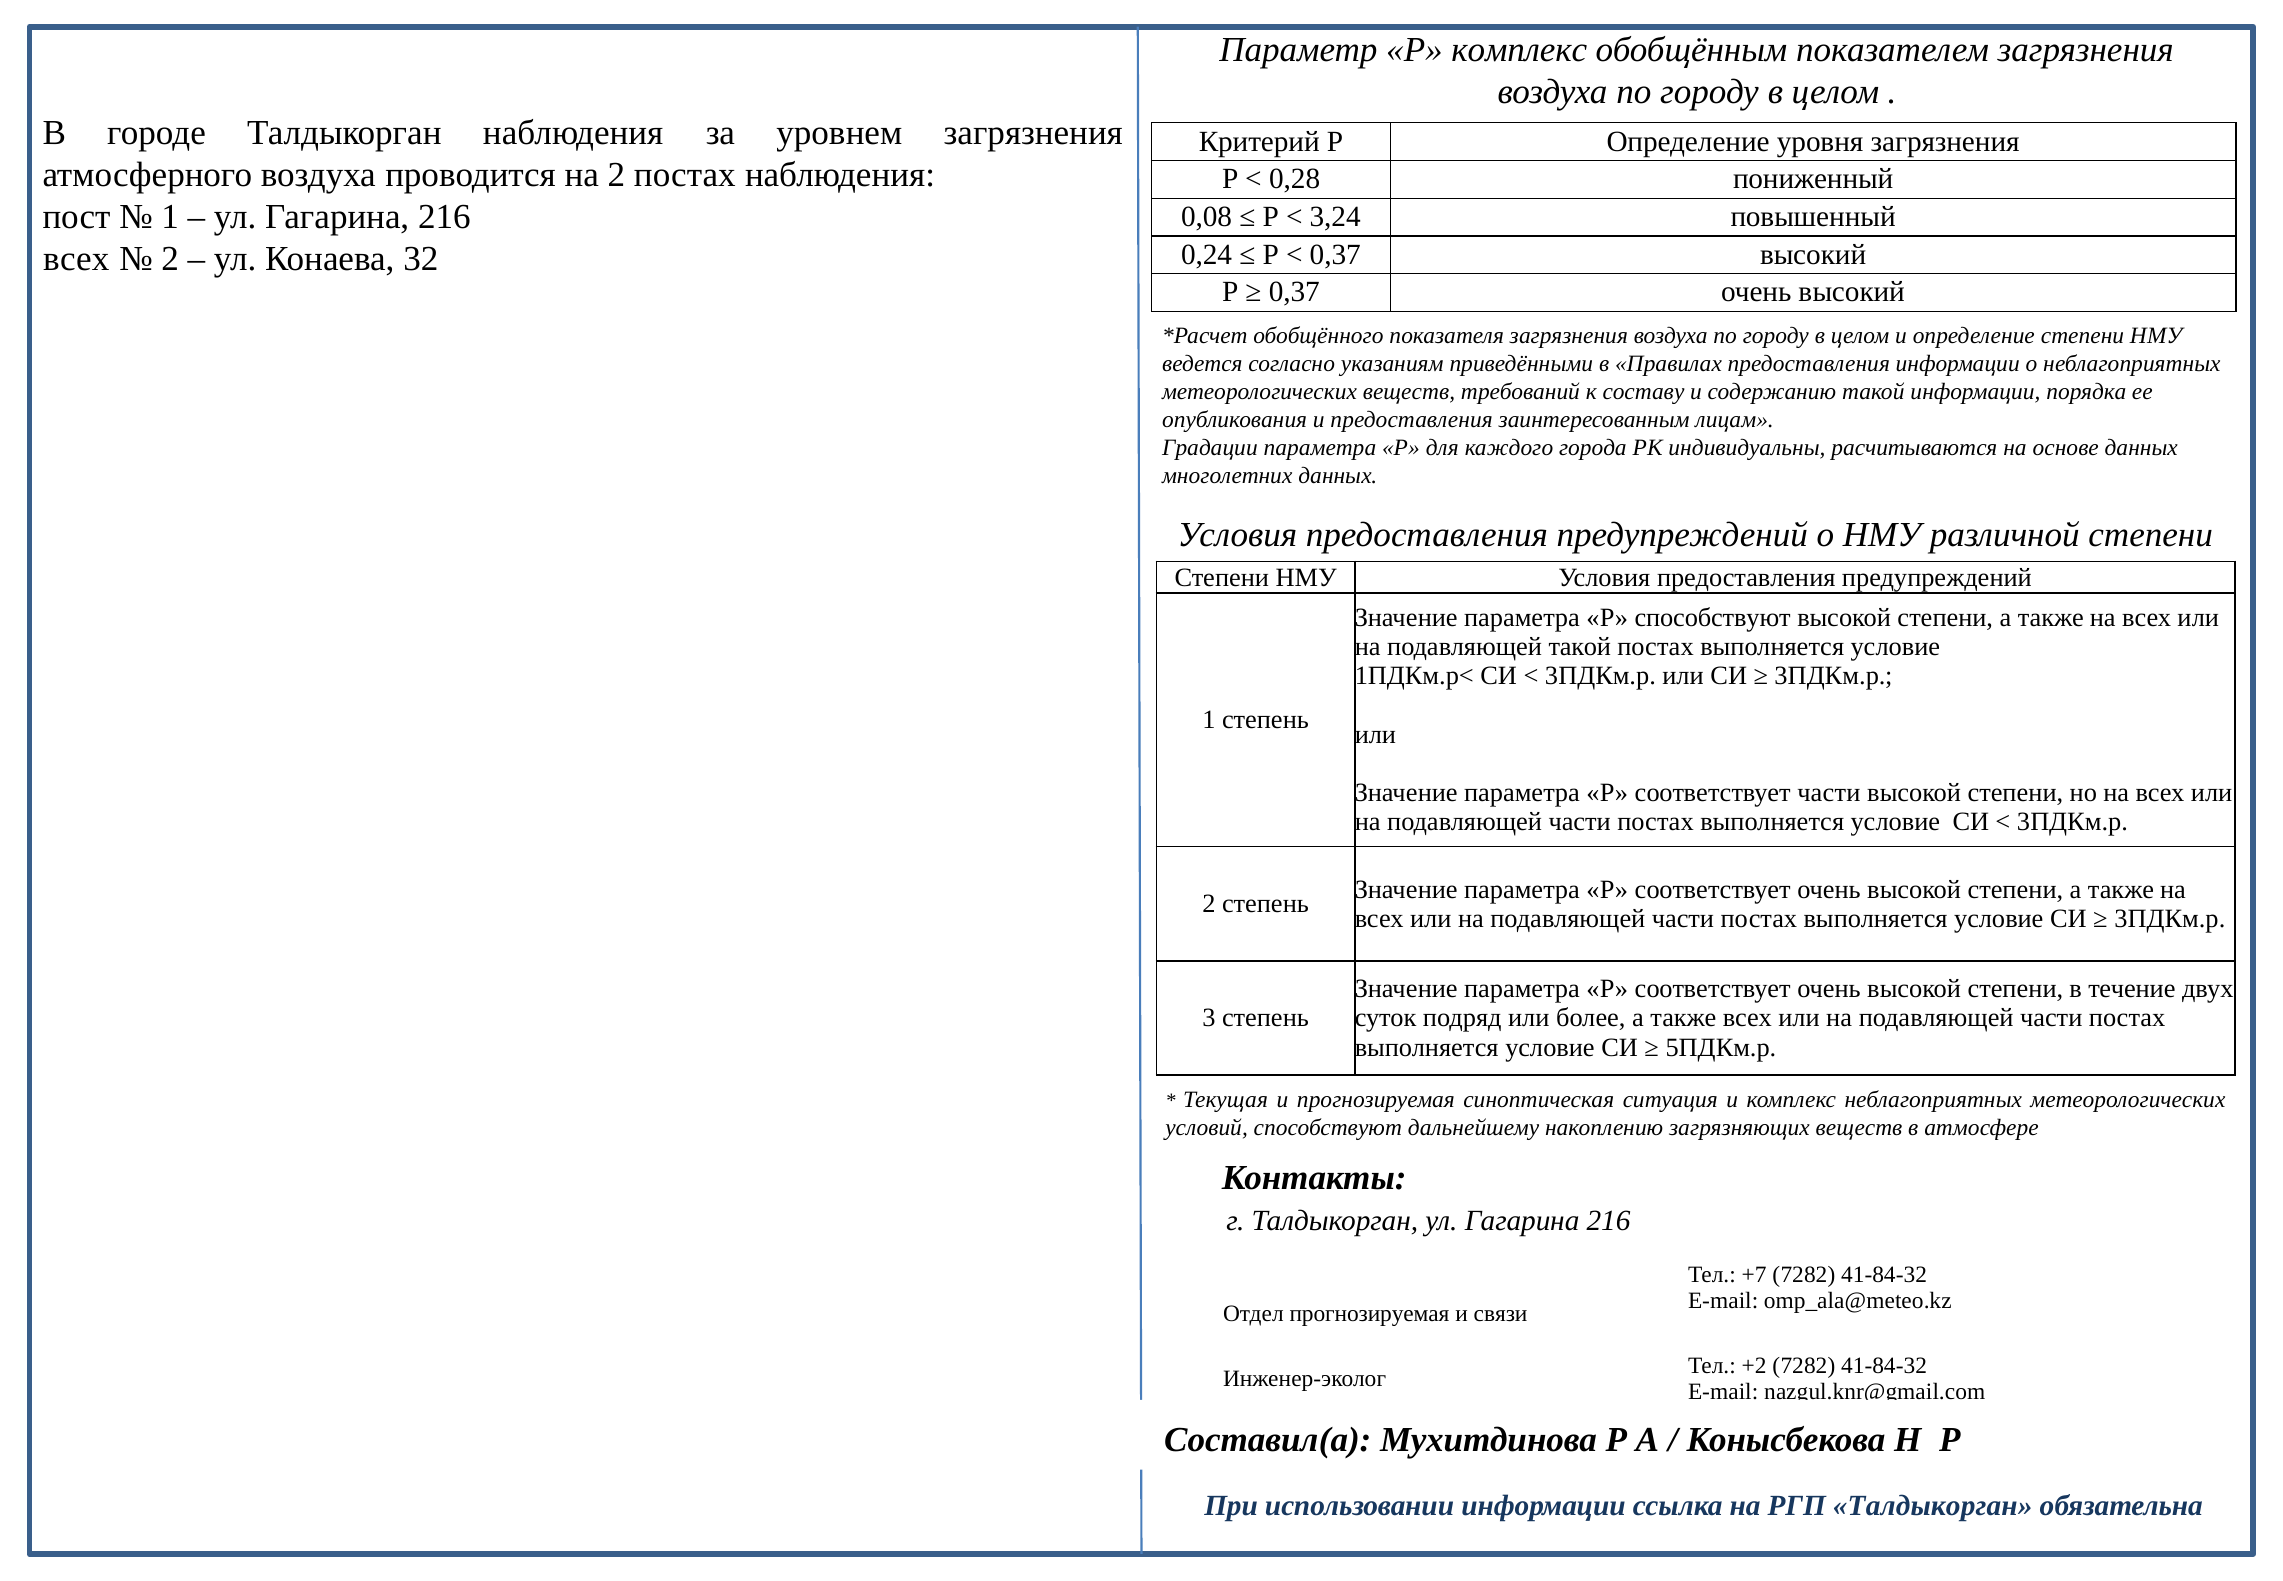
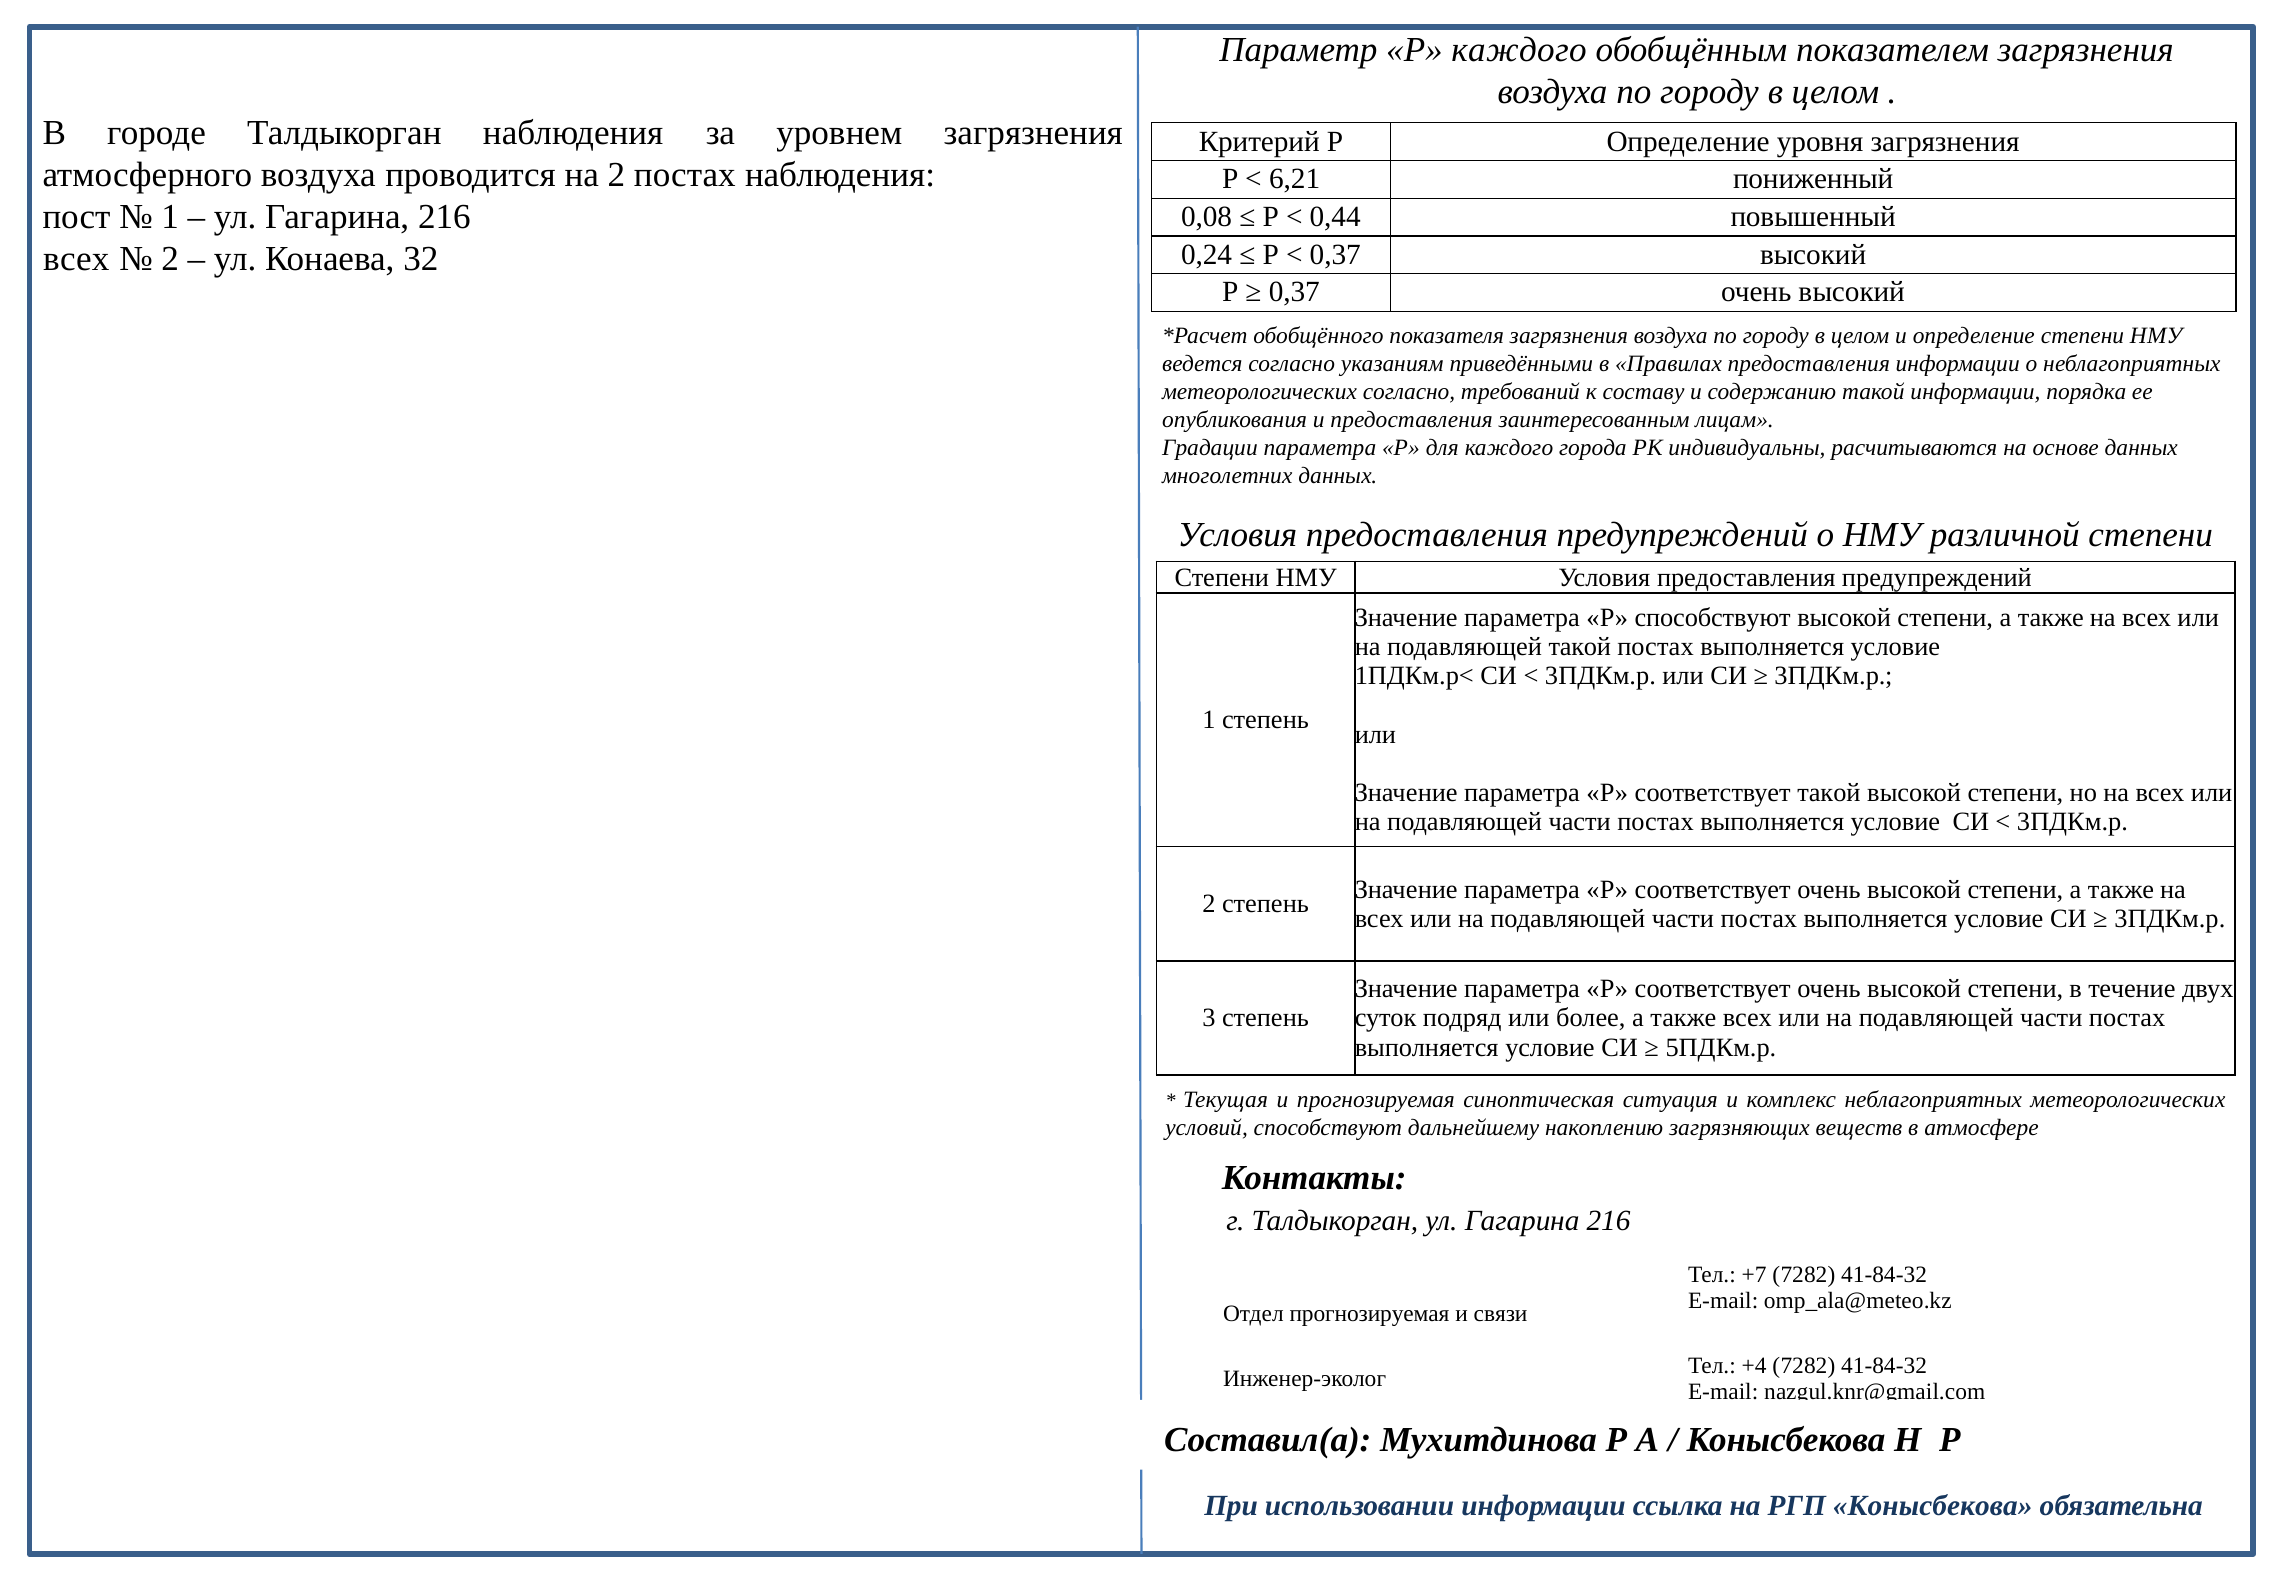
Р комплекс: комплекс -> каждого (1519, 50)
0,28: 0,28 -> 6,21 (1295, 179)
3,24: 3,24 -> 0,44 (1335, 217)
метеорологических веществ: веществ -> согласно (1409, 391)
соответствует части: части -> такой (1829, 793)
+2: +2 -> +4 (1754, 1365)
РГП Талдыкорган: Талдыкорган -> Конысбекова (1933, 1505)
